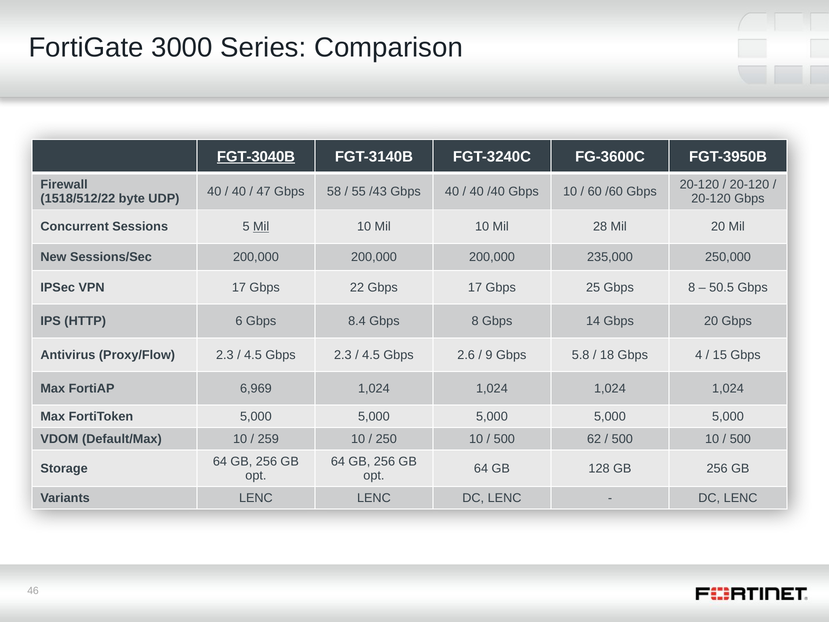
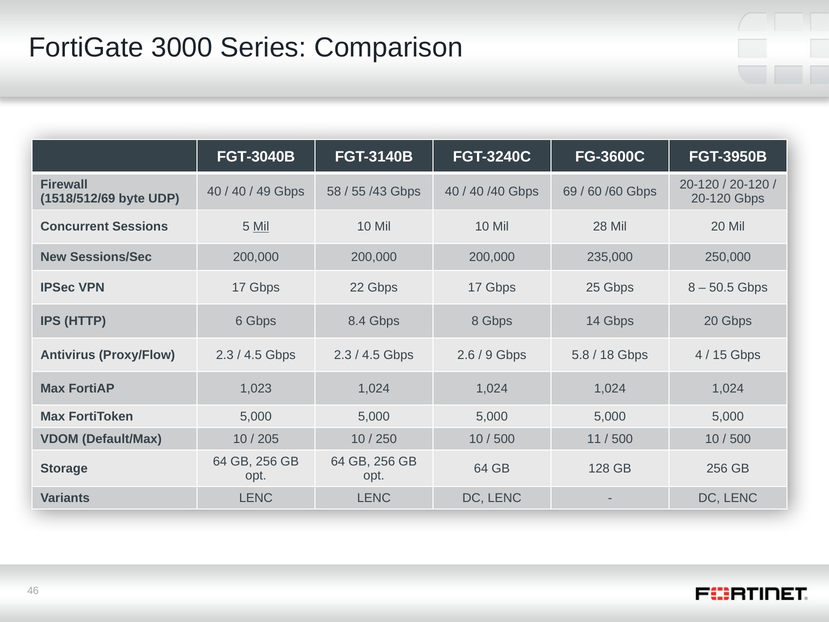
FGT-3040B underline: present -> none (256, 157)
47: 47 -> 49 (264, 192)
Gbps 10: 10 -> 69 (570, 192)
1518/512/22: 1518/512/22 -> 1518/512/69 (78, 199)
6,969: 6,969 -> 1,023 (256, 388)
259: 259 -> 205 (268, 439)
62: 62 -> 11 (594, 439)
